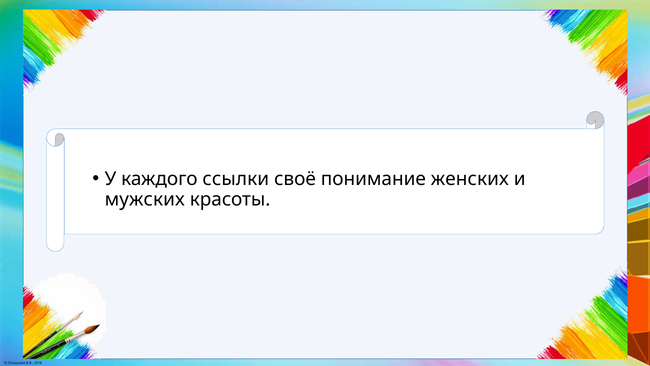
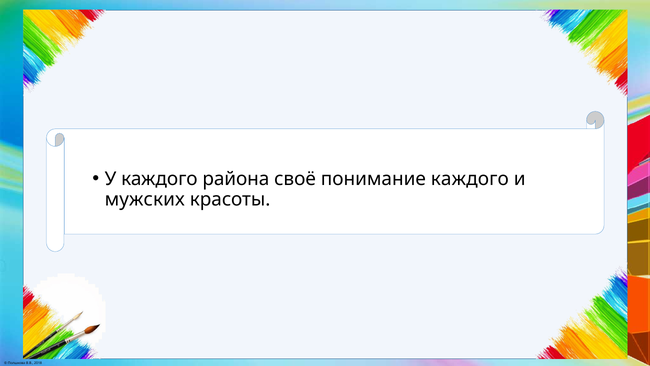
ссылки: ссылки -> района (236, 179)
понимание женских: женских -> каждого (470, 179)
